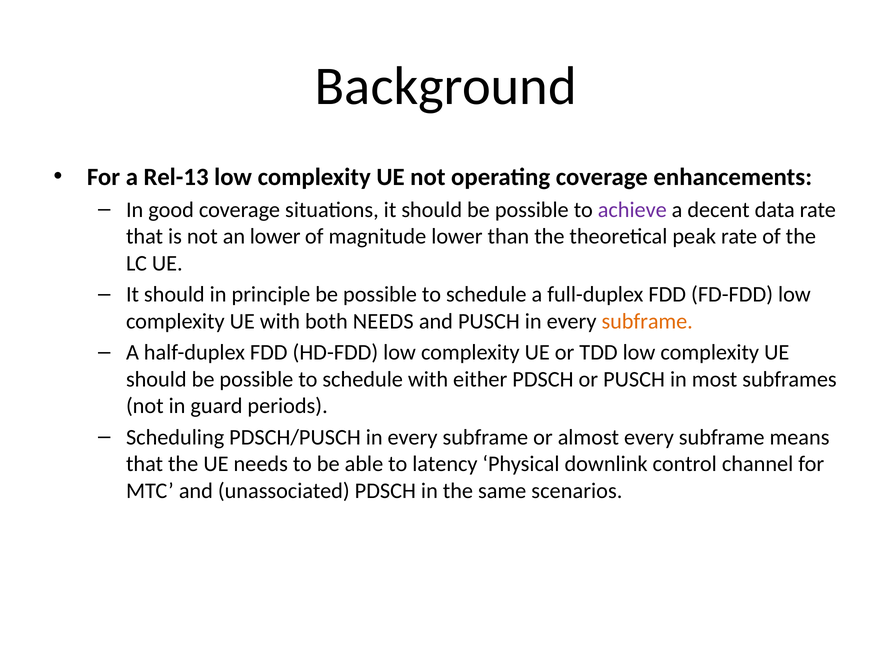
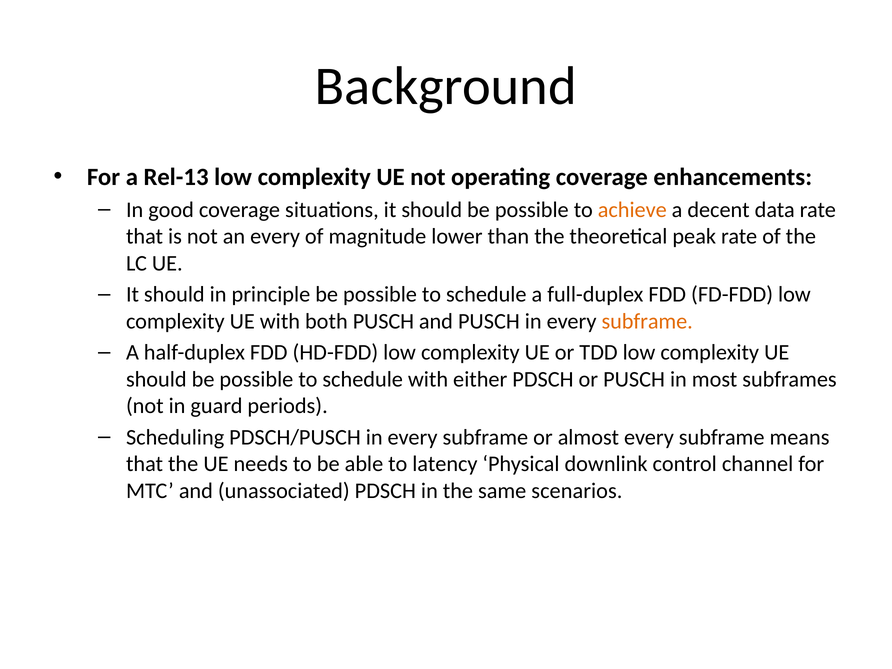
achieve colour: purple -> orange (632, 210)
an lower: lower -> every (275, 237)
both NEEDS: NEEDS -> PUSCH (383, 321)
